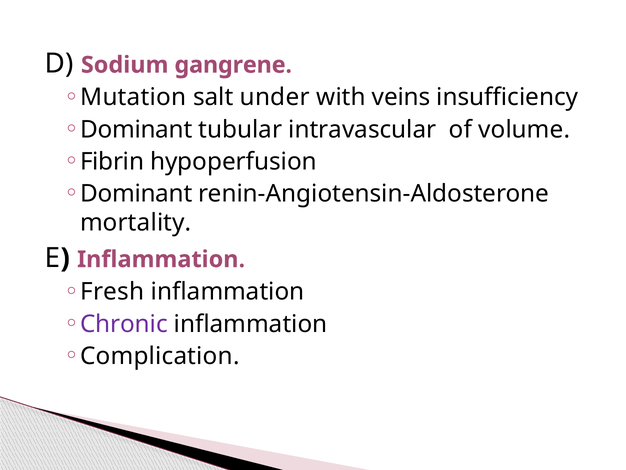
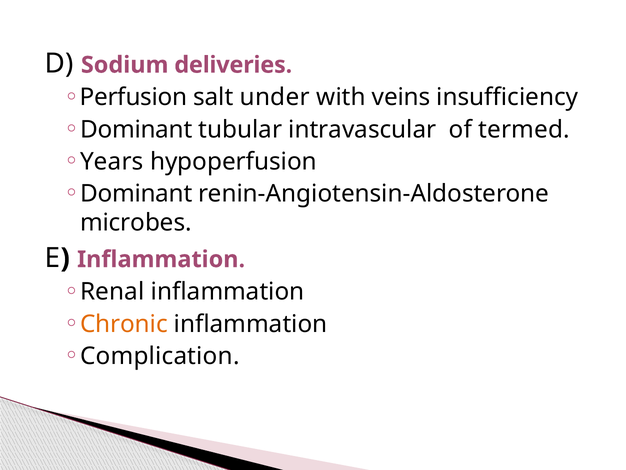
gangrene: gangrene -> deliveries (233, 65)
Mutation: Mutation -> Perfusion (134, 97)
volume: volume -> termed (524, 129)
Fibrin: Fibrin -> Years (112, 161)
mortality: mortality -> microbes (136, 223)
Fresh: Fresh -> Renal (112, 292)
Chronic colour: purple -> orange (124, 324)
